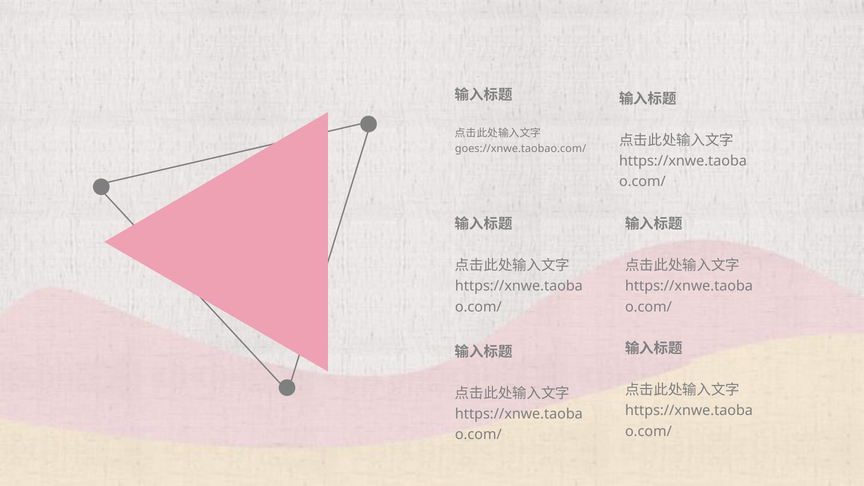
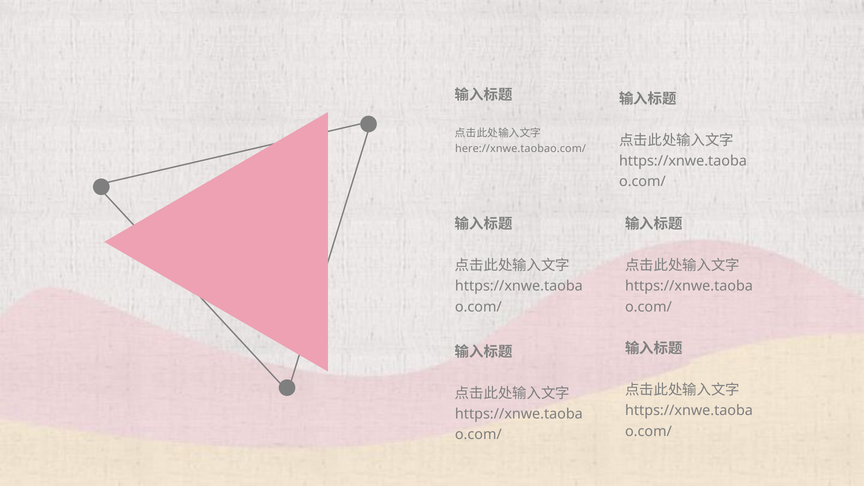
goes://xnwe.taobao.com/: goes://xnwe.taobao.com/ -> here://xnwe.taobao.com/ (521, 149)
